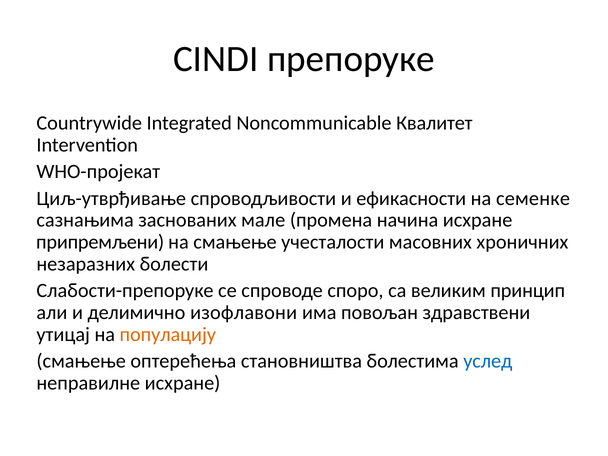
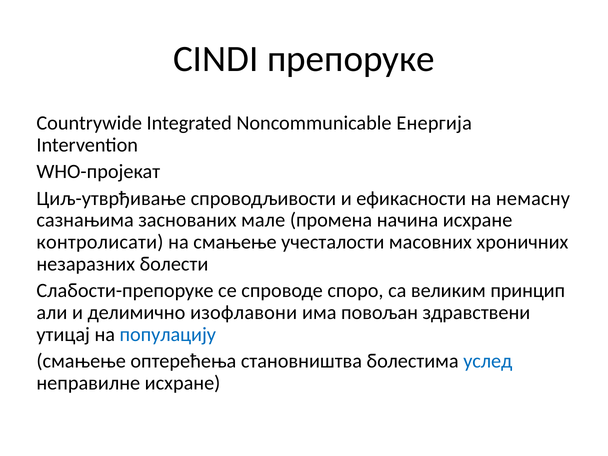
Квалитет: Квалитет -> Енергија (434, 123)
семенке: семенке -> немасну (533, 198)
припремљени: припремљени -> контролисати (100, 242)
популацију colour: orange -> blue (168, 335)
